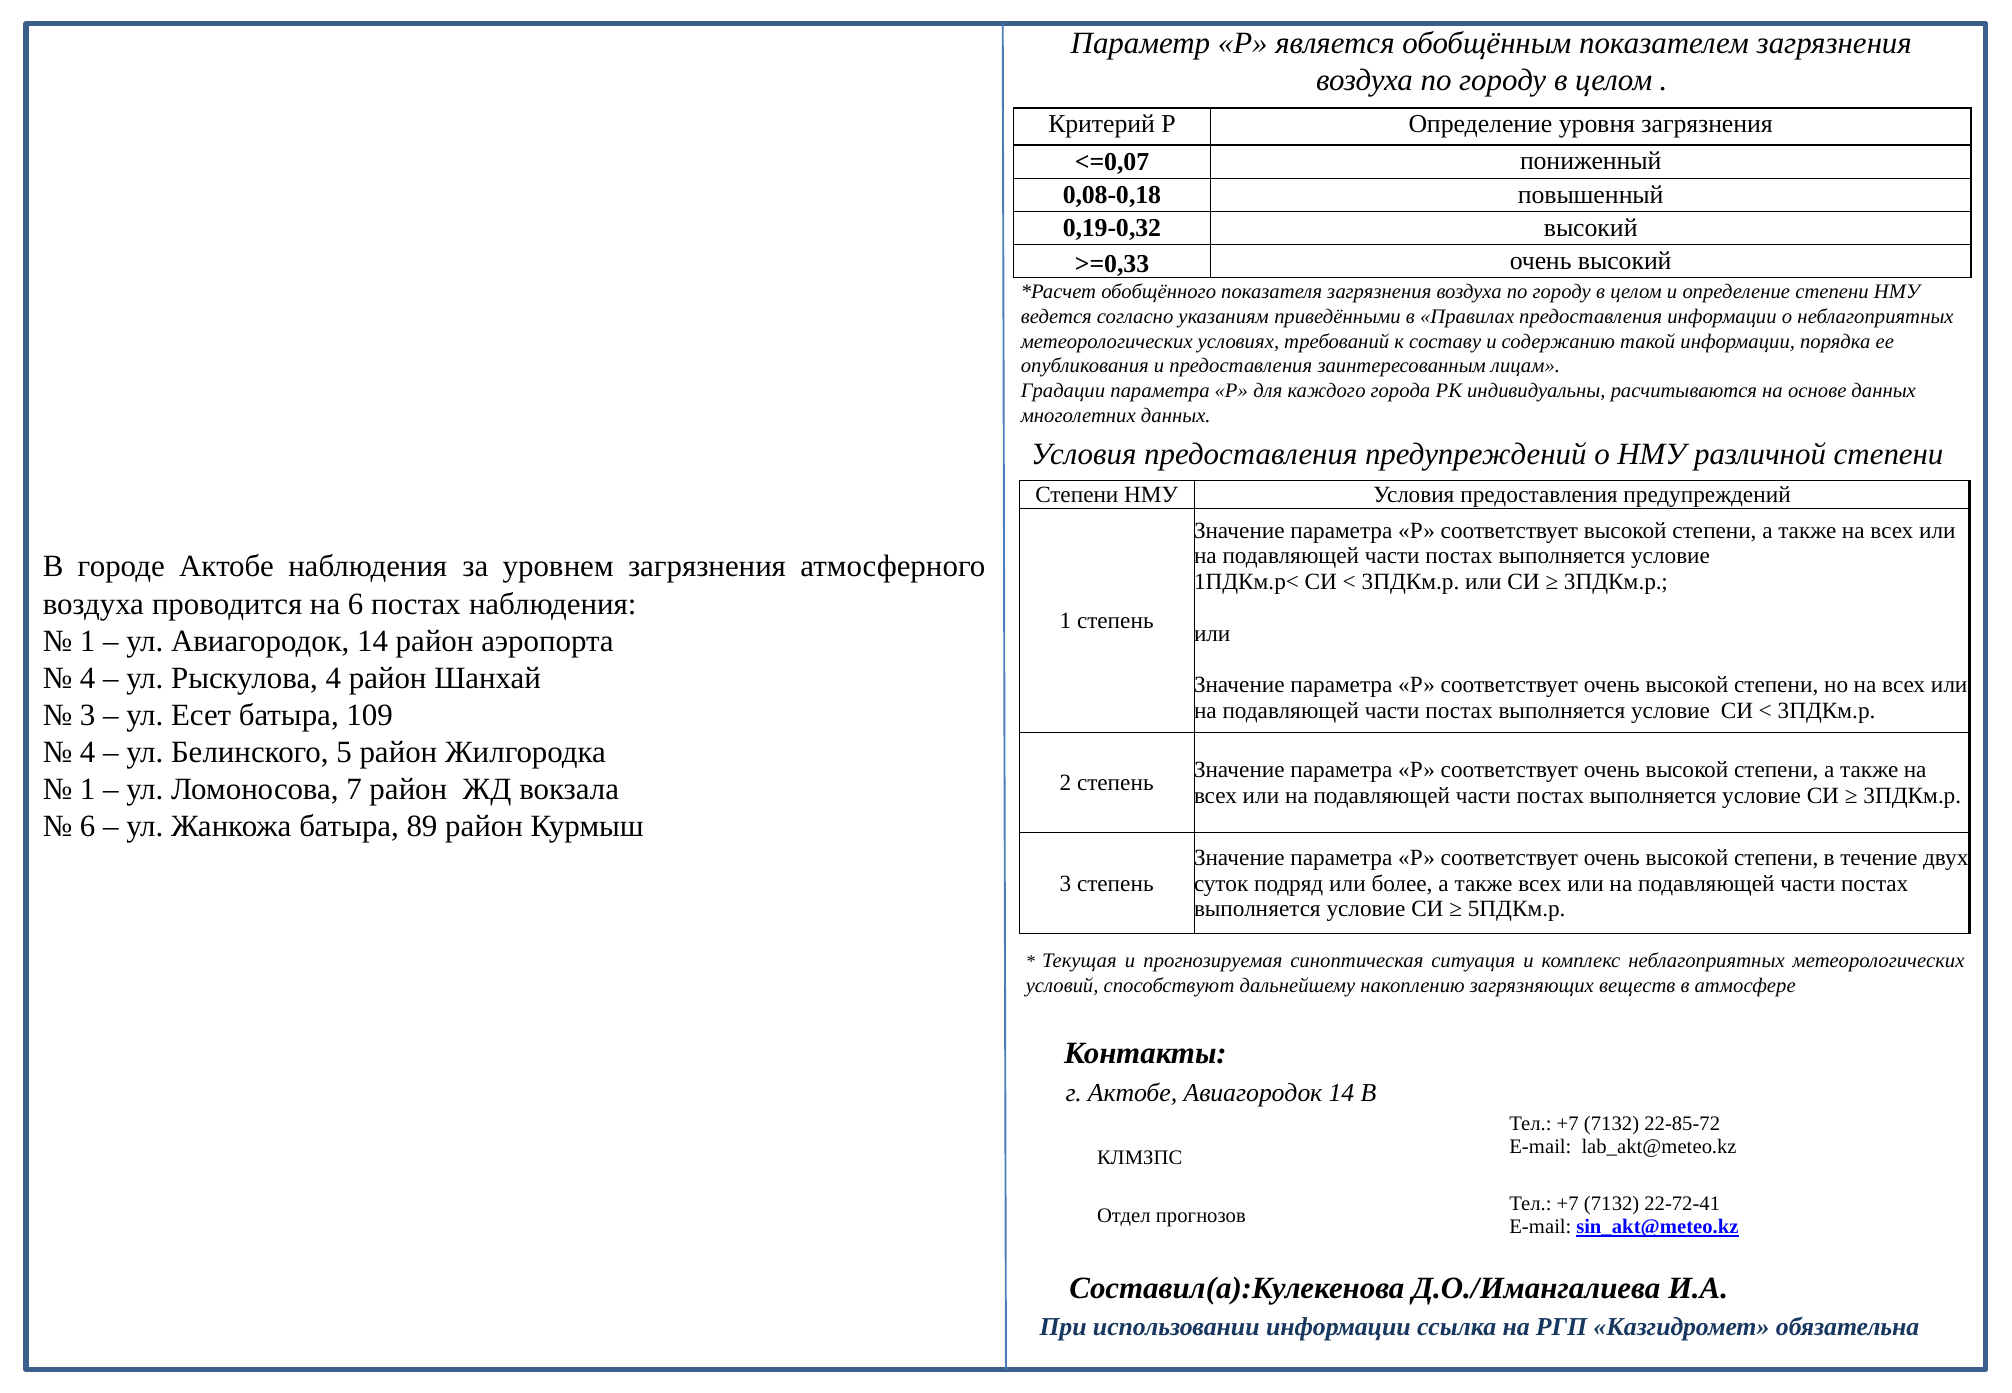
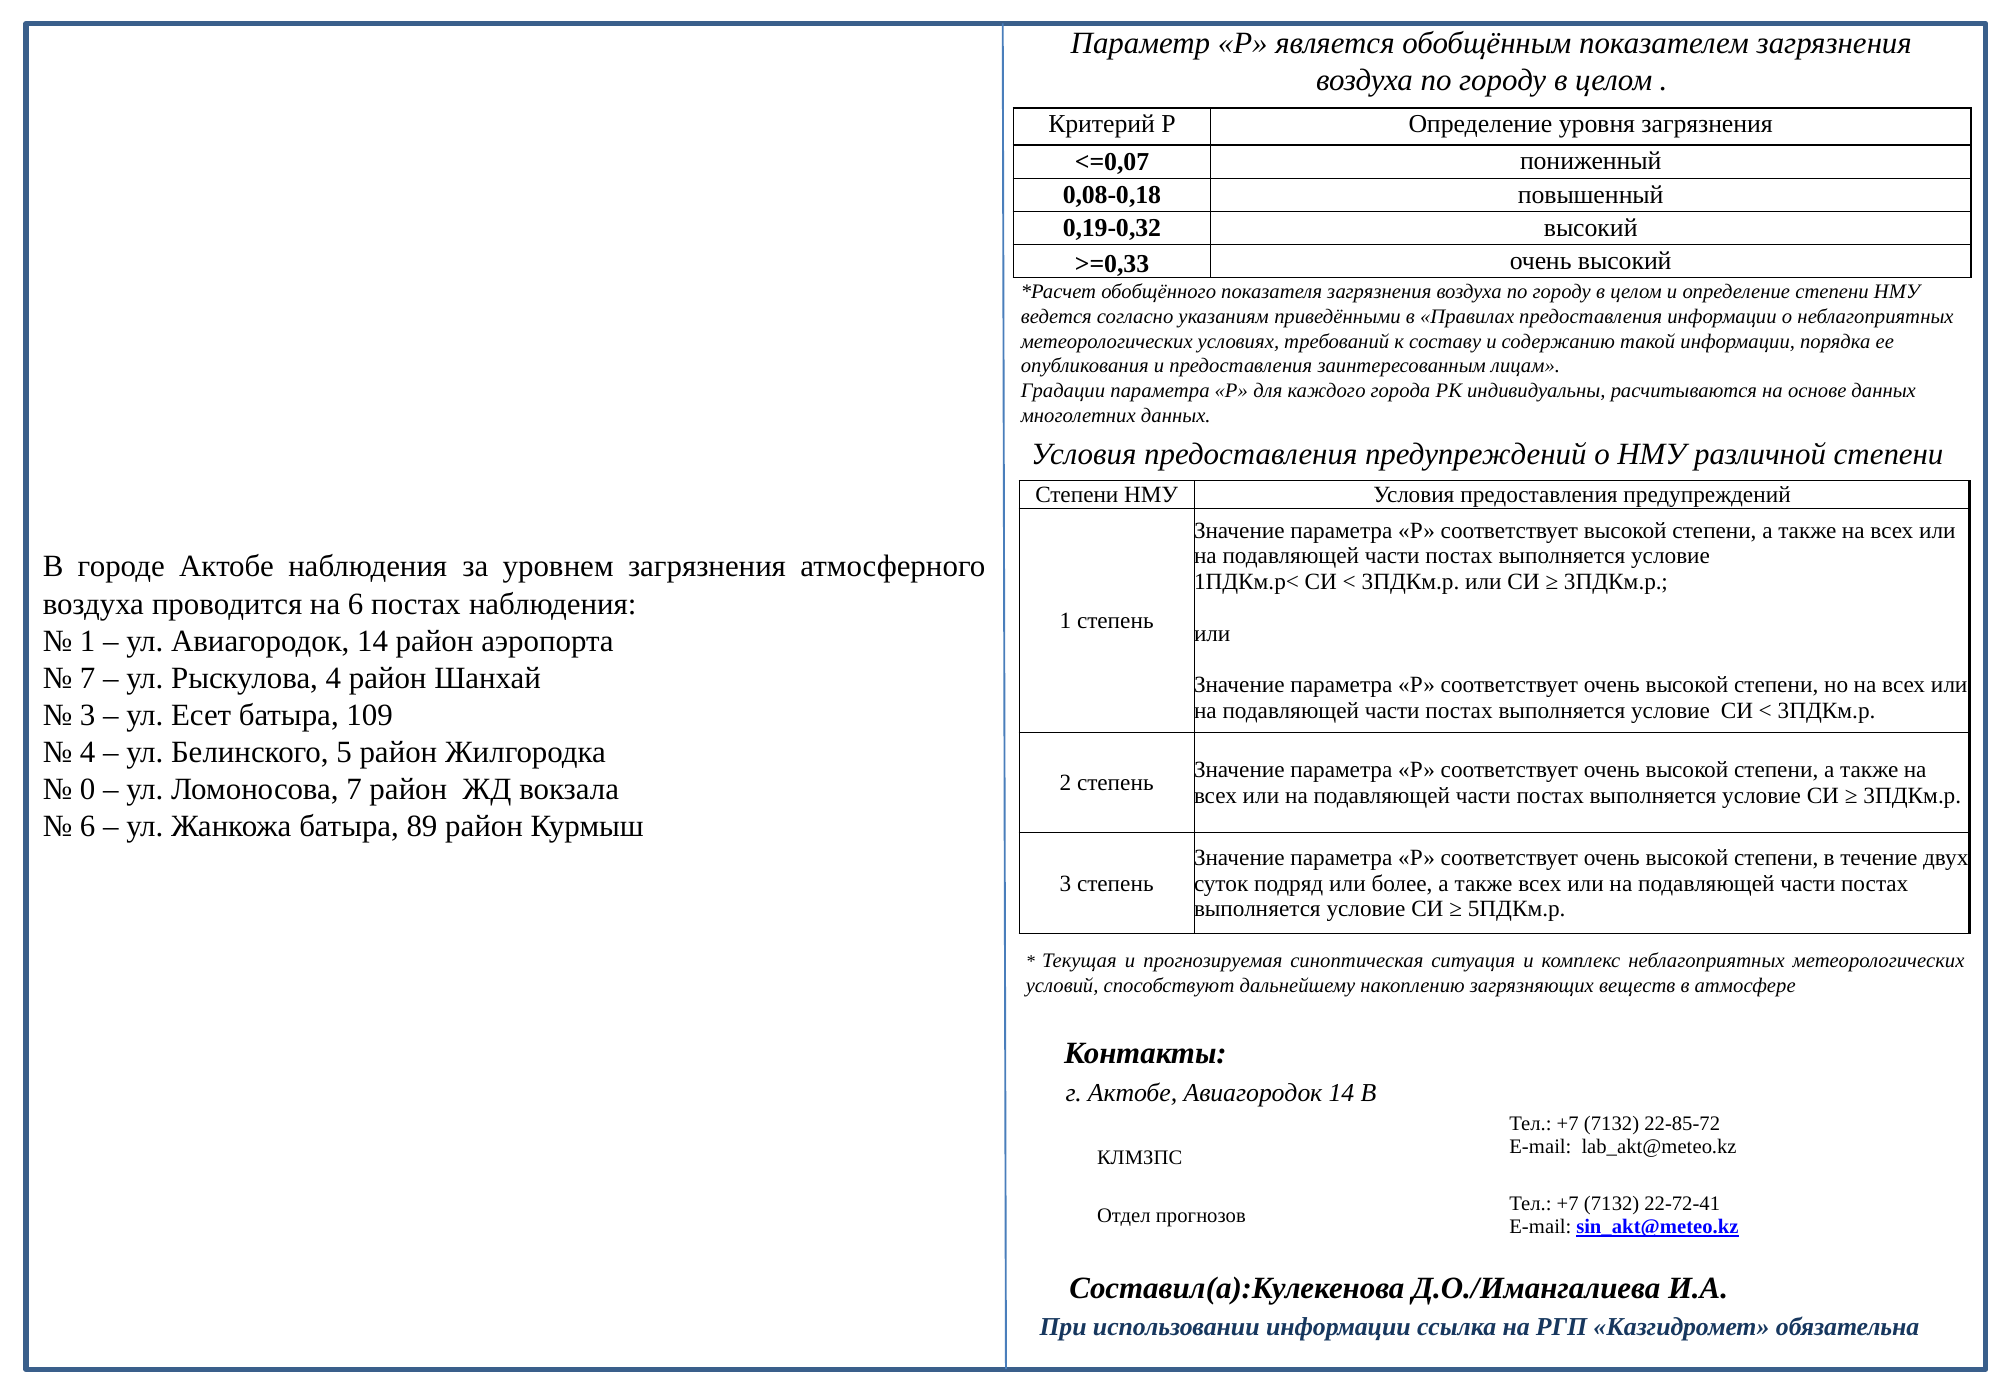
4: 4 -> 7 (88, 678)
1: 1 -> 0 (88, 790)
